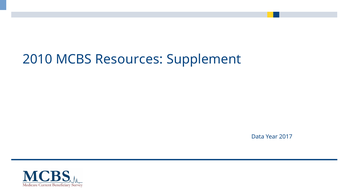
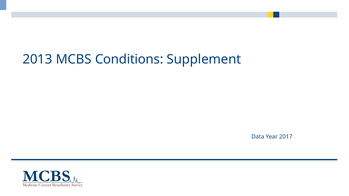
2010: 2010 -> 2013 (37, 59)
Resources: Resources -> Conditions (129, 59)
